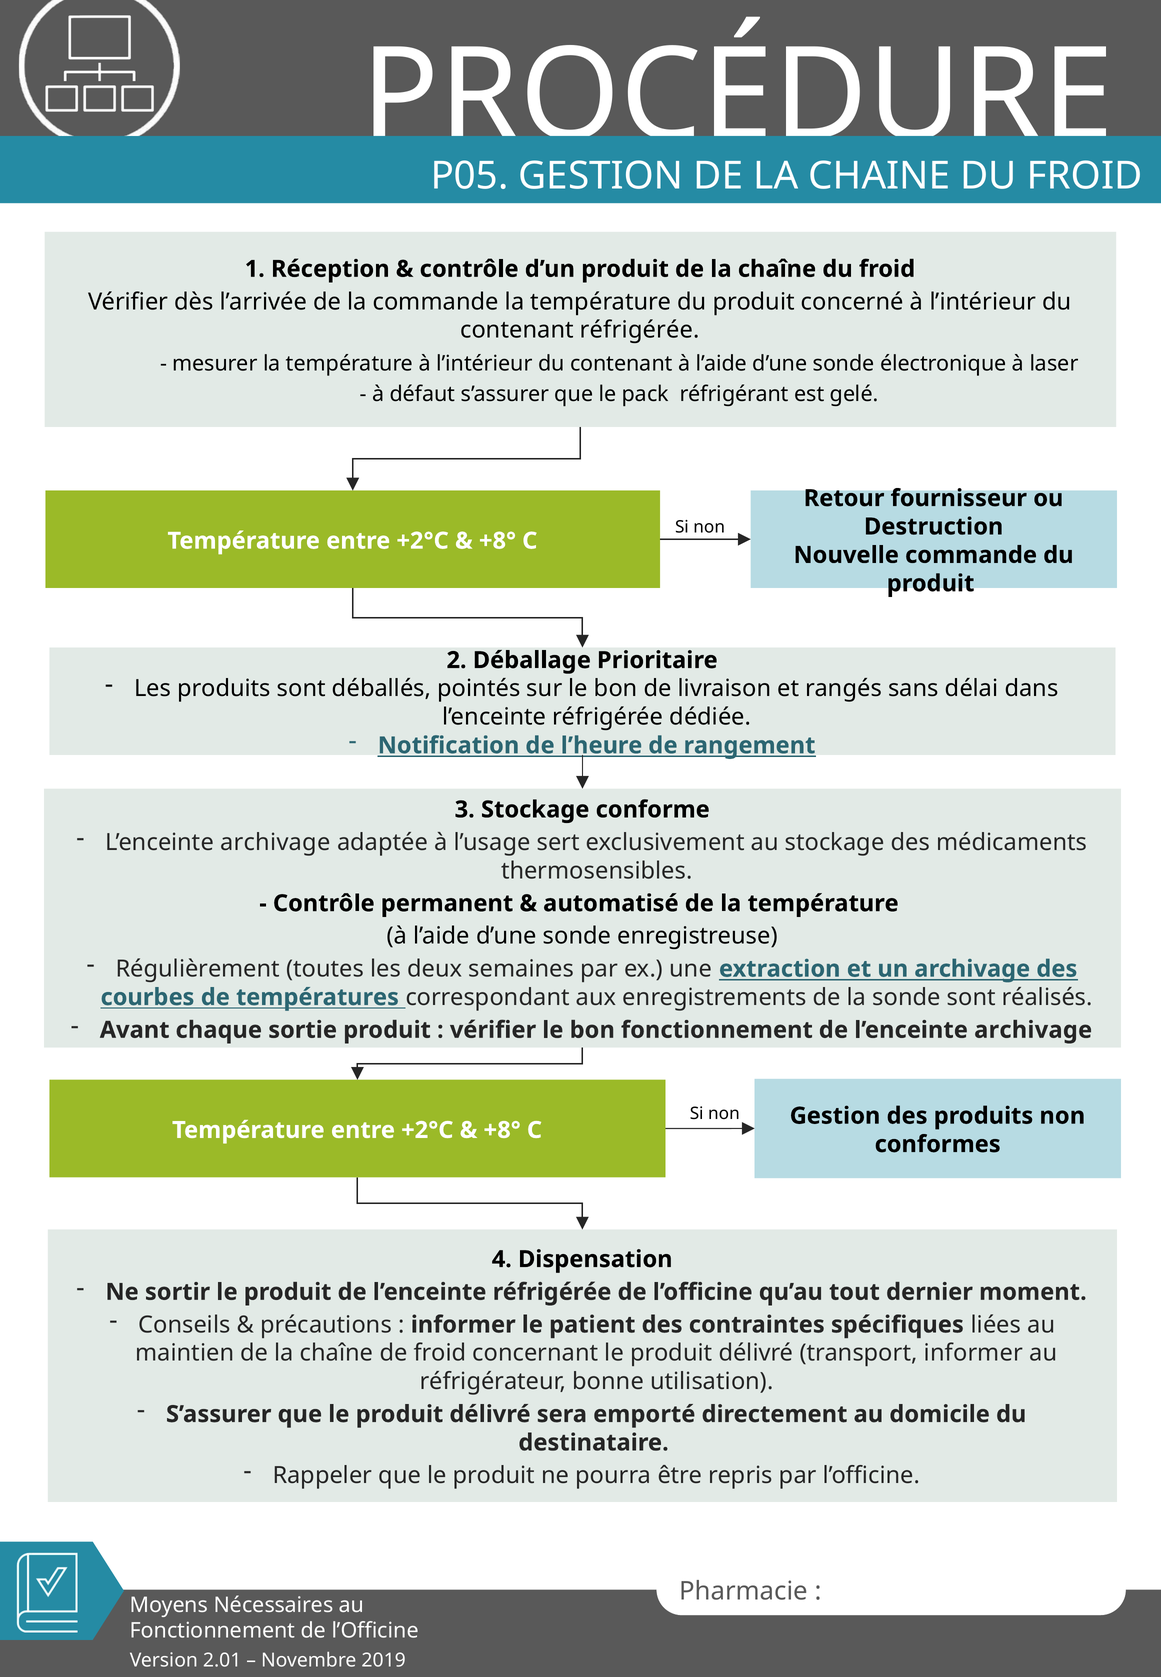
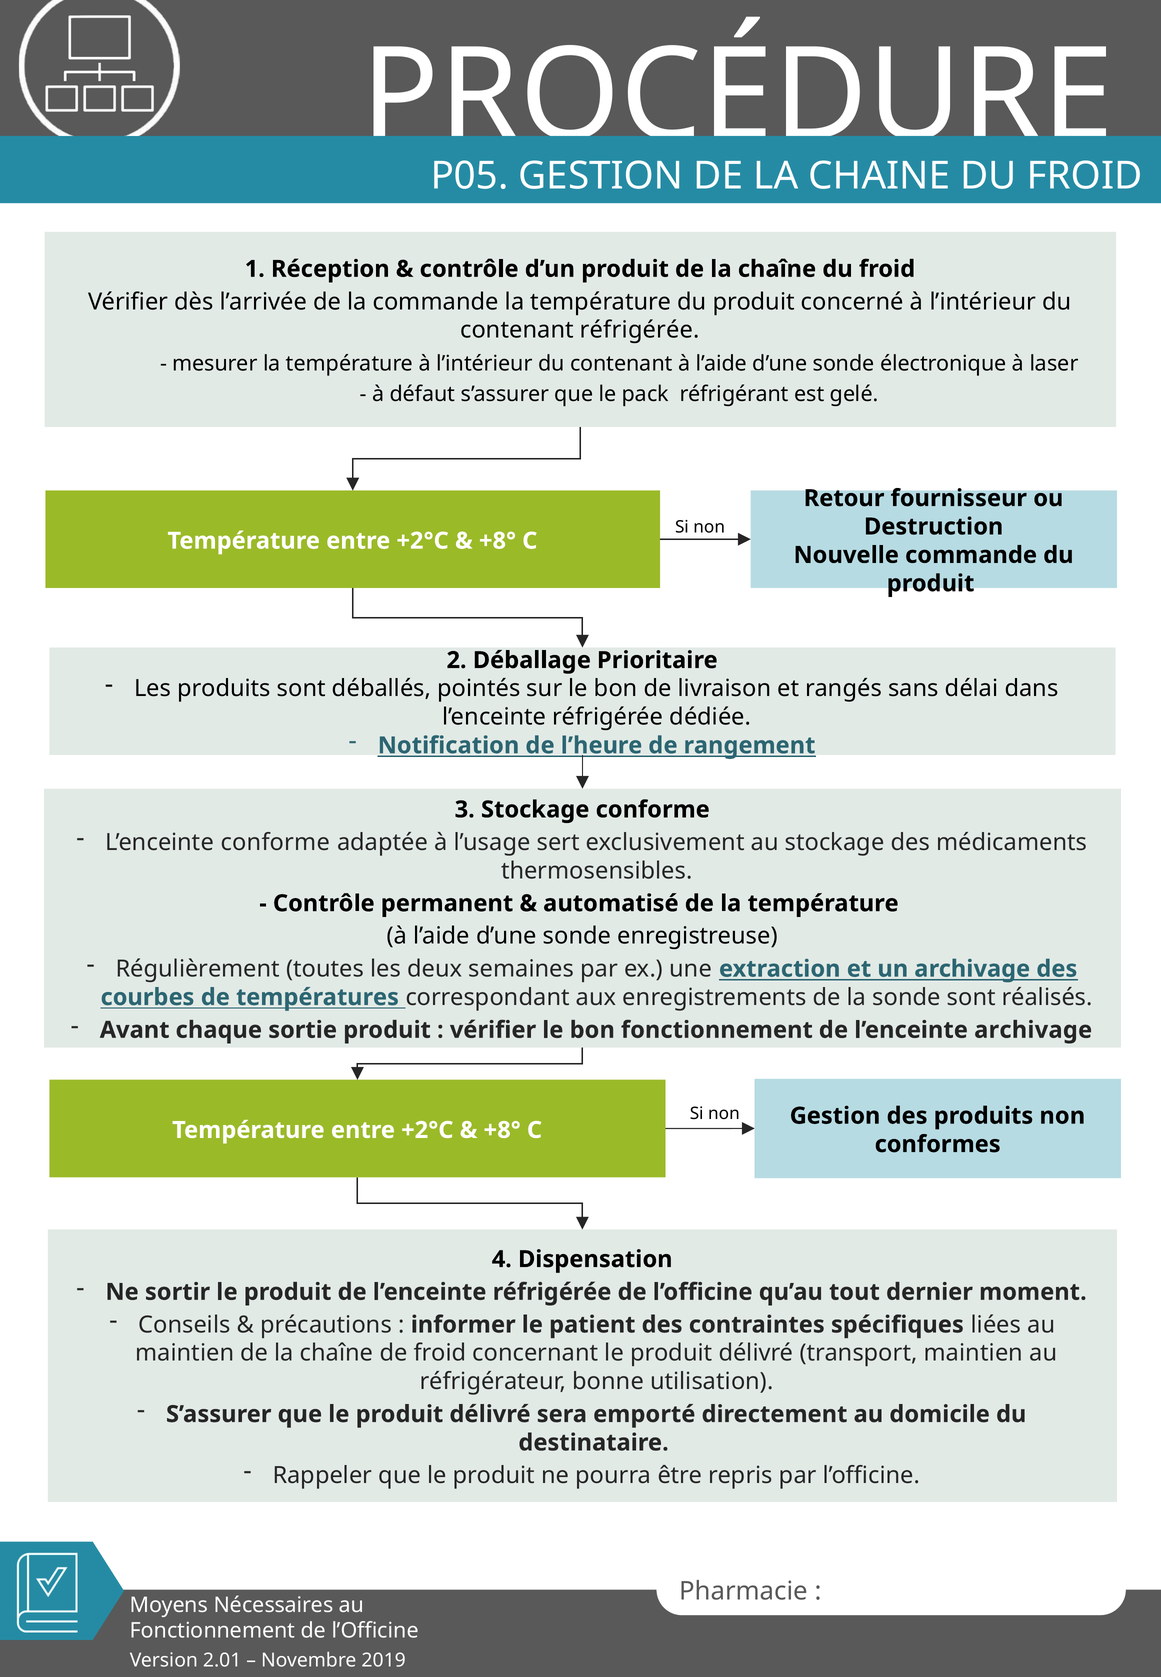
archivage: archivage -> conforme (275, 842)
transport informer: informer -> maintien (973, 1353)
